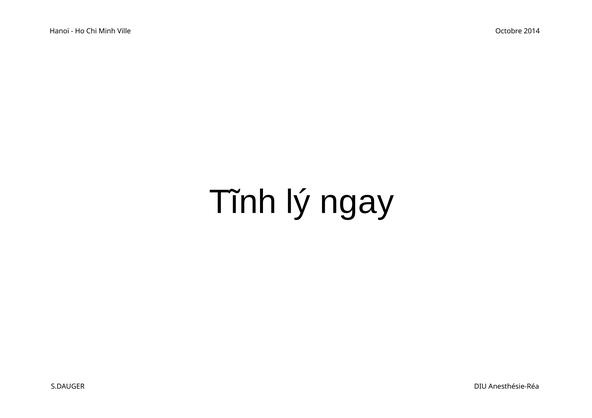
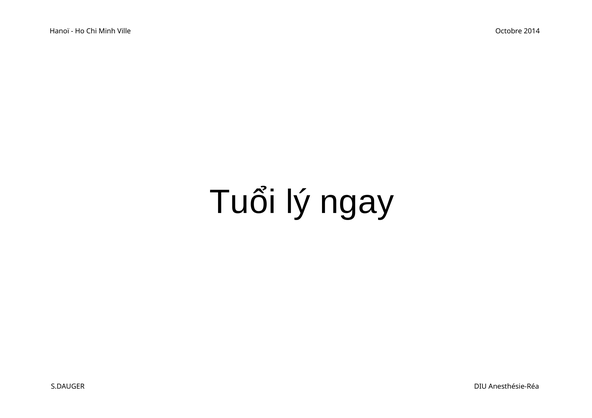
Tĩnh: Tĩnh -> Tuổi (243, 202)
